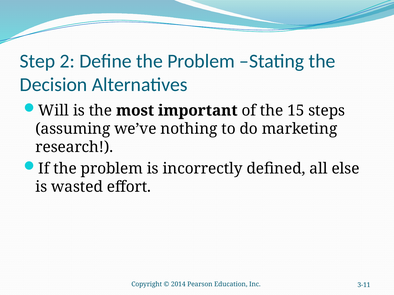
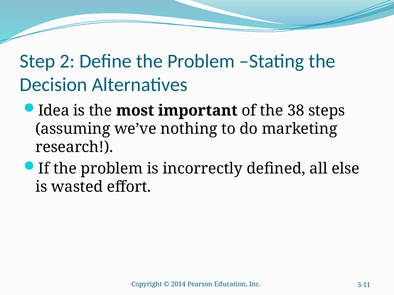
Will: Will -> Idea (54, 111)
15: 15 -> 38 (296, 111)
